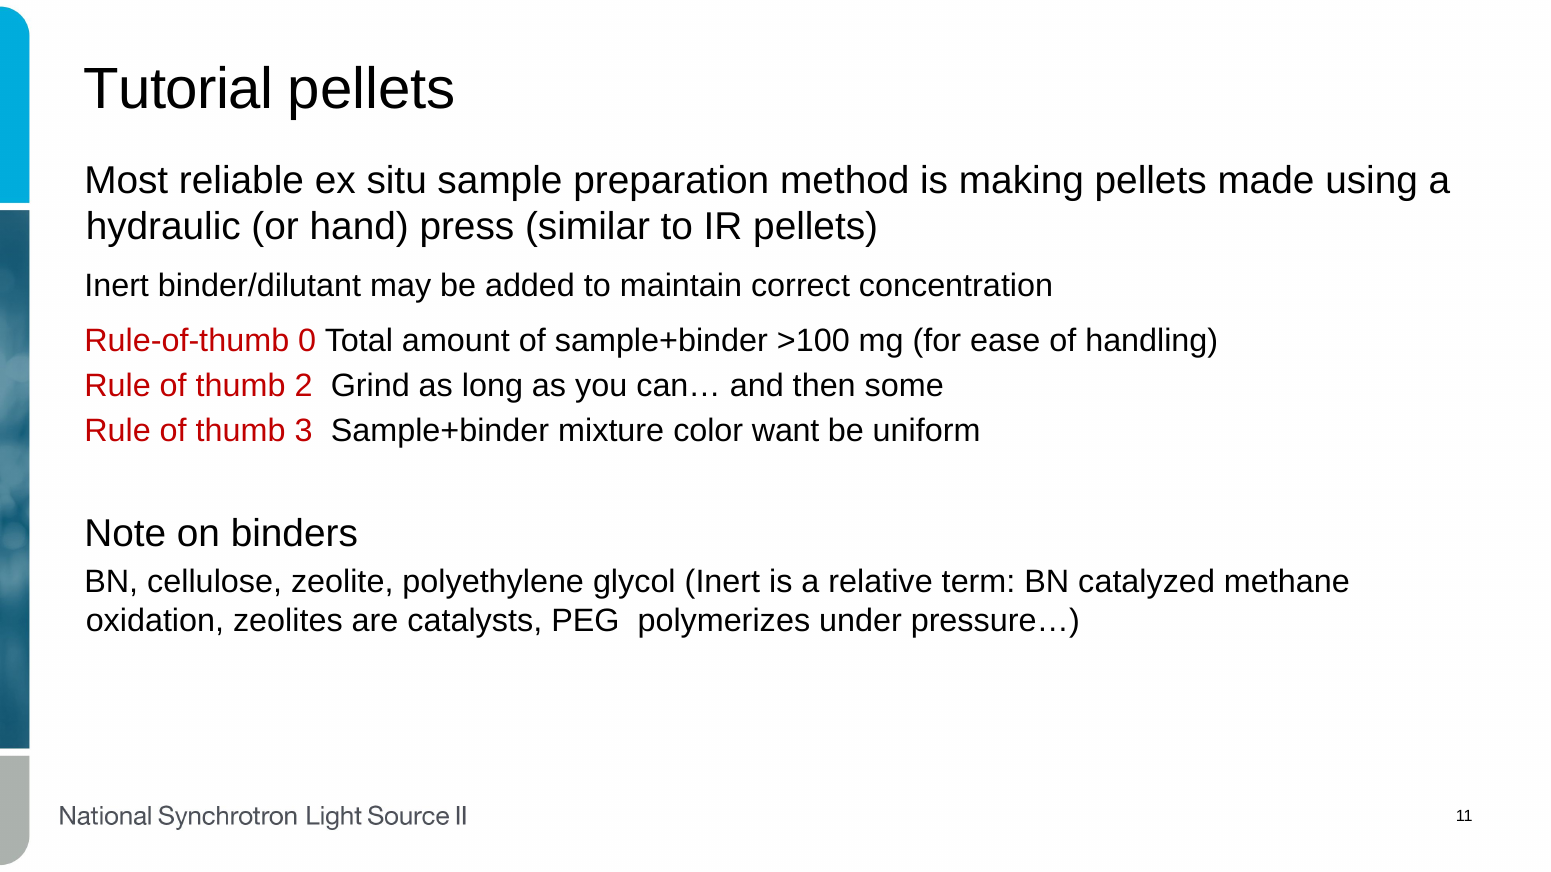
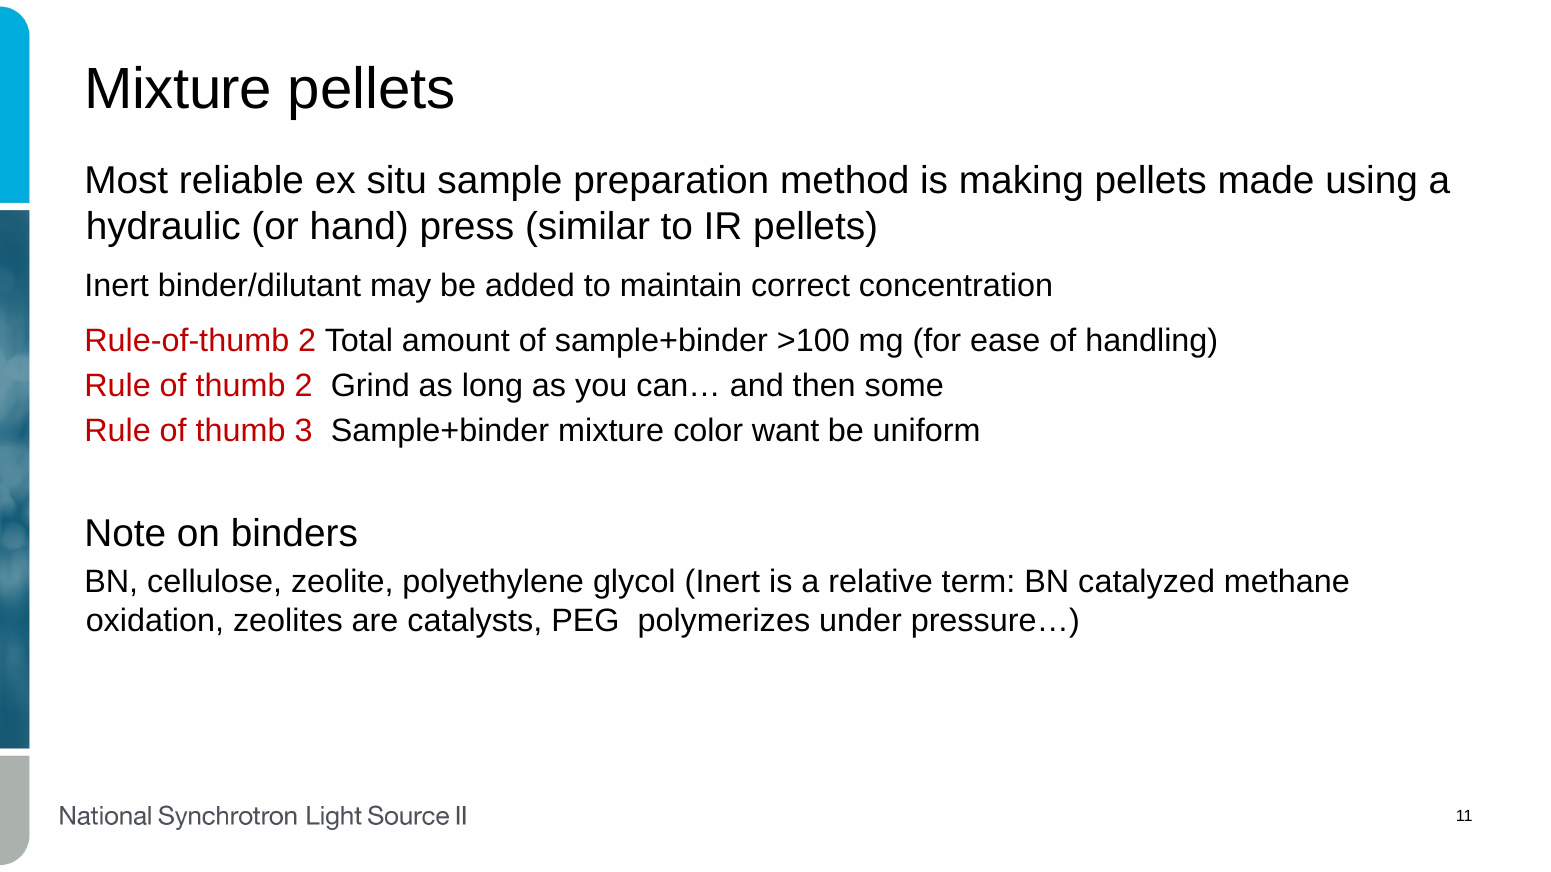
Tutorial: Tutorial -> Mixture (178, 89)
Rule-of-thumb 0: 0 -> 2 (307, 341)
